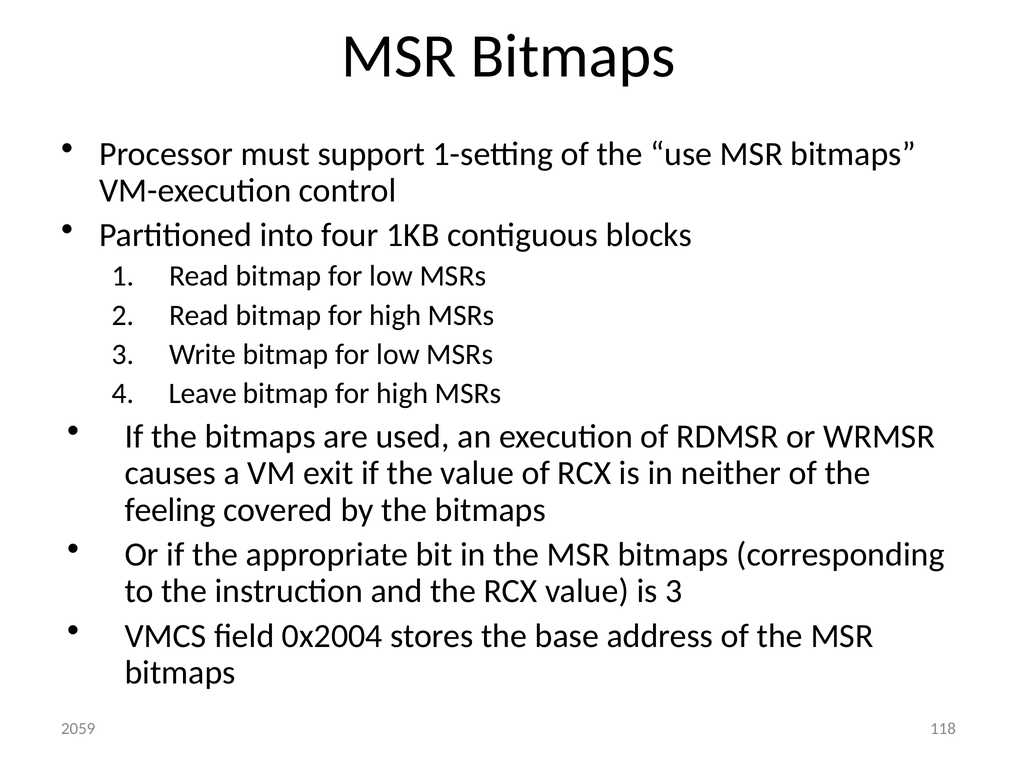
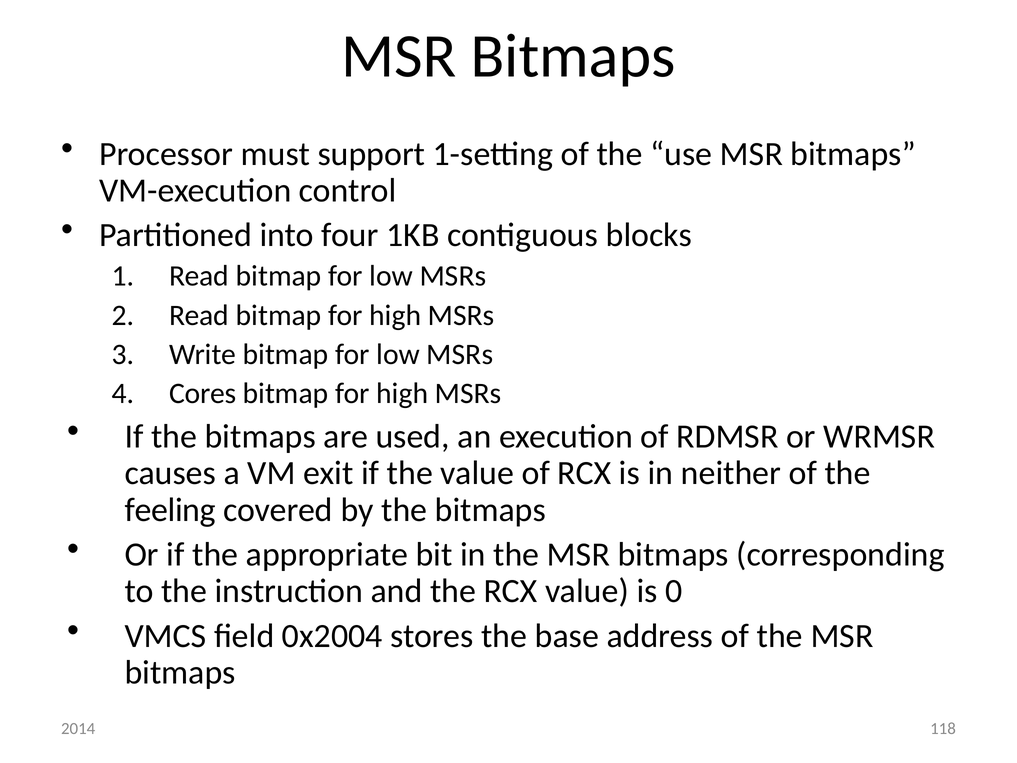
Leave: Leave -> Cores (203, 393)
is 3: 3 -> 0 (674, 591)
2059: 2059 -> 2014 (78, 728)
